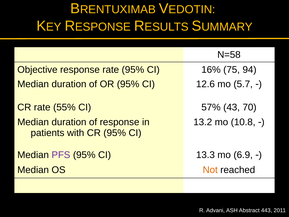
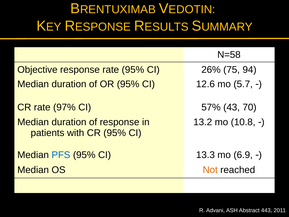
16%: 16% -> 26% (211, 70)
55%: 55% -> 97% (64, 107)
PFS colour: purple -> blue (61, 155)
